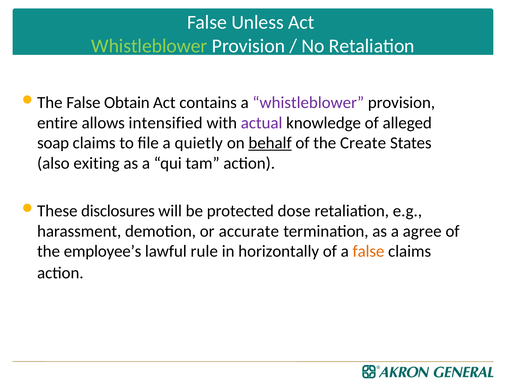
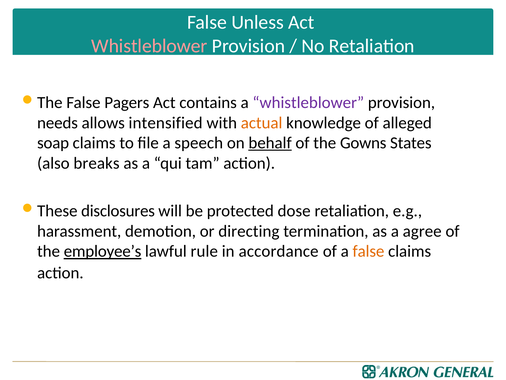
Whistleblower colour: light green -> pink (149, 46)
Obtain: Obtain -> Pagers (127, 102)
entire: entire -> needs (58, 123)
actual colour: purple -> orange (262, 123)
quietly: quietly -> speech (199, 143)
Create: Create -> Gowns (363, 143)
exiting: exiting -> breaks (96, 163)
accurate: accurate -> directing (249, 231)
employee’s underline: none -> present (103, 251)
horizontally: horizontally -> accordance (279, 251)
